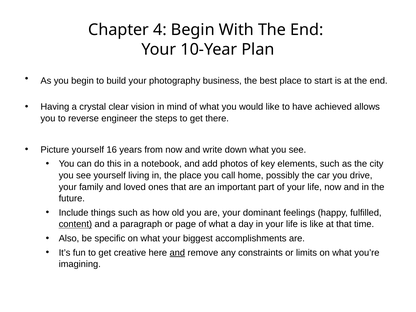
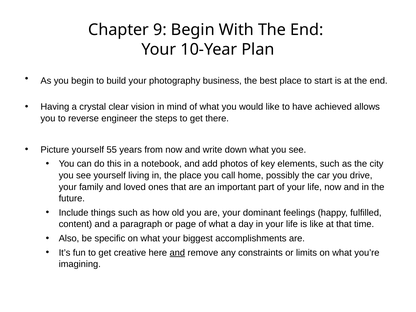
4: 4 -> 9 (160, 30)
16: 16 -> 55 (112, 150)
content underline: present -> none (75, 224)
